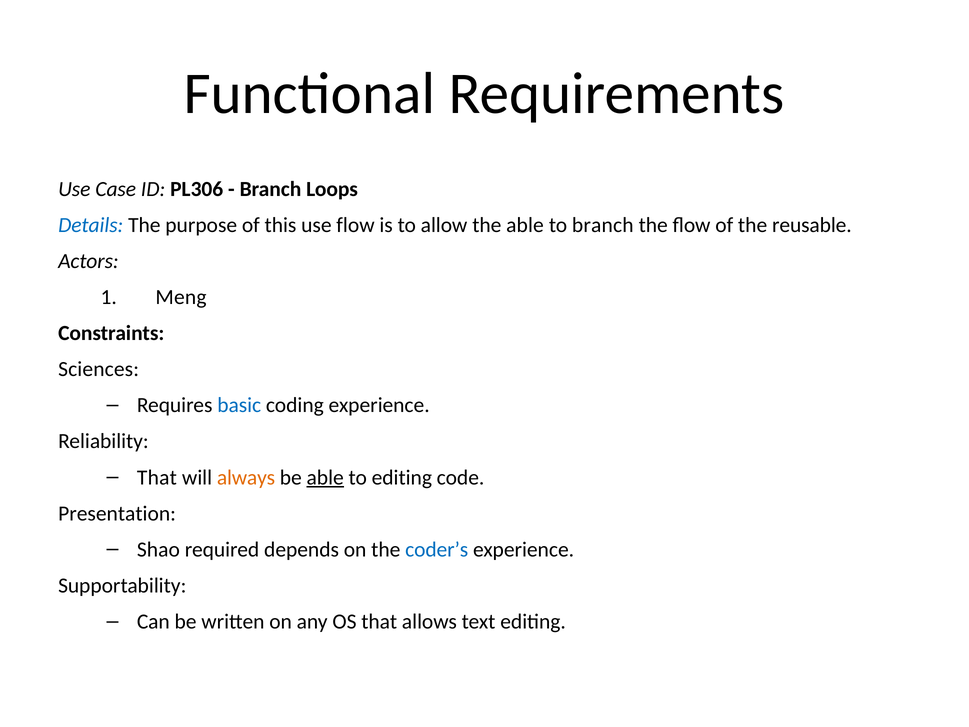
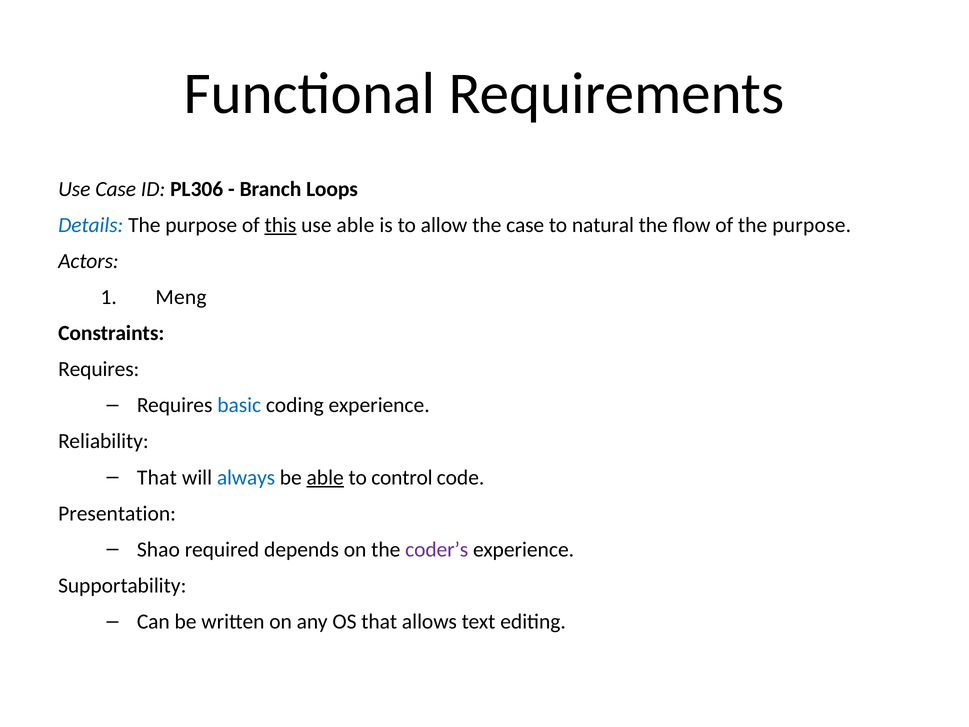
this underline: none -> present (281, 225)
use flow: flow -> able (355, 225)
the able: able -> case (525, 225)
to branch: branch -> natural (603, 225)
of the reusable: reusable -> purpose (812, 225)
Sciences: Sciences -> Requires (99, 369)
always colour: orange -> blue (246, 477)
to editing: editing -> control (402, 477)
coder’s colour: blue -> purple (437, 549)
